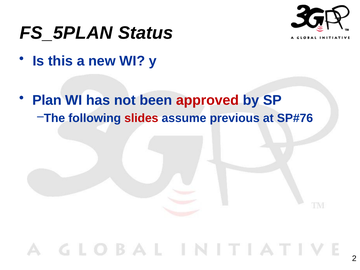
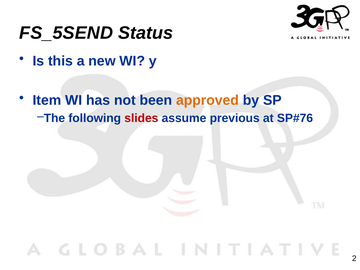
FS_5PLAN: FS_5PLAN -> FS_5SEND (66, 33)
Plan: Plan -> Item (47, 100)
approved colour: red -> orange (208, 100)
